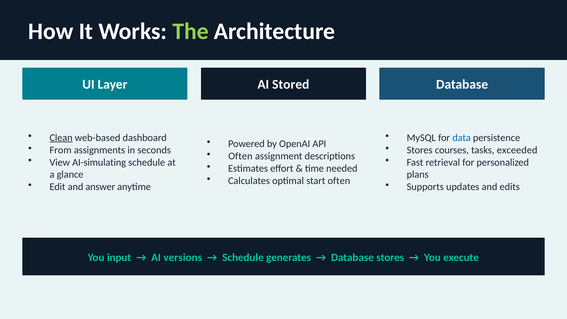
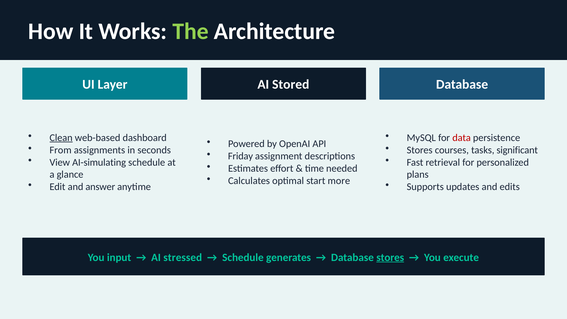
data colour: blue -> red (462, 138)
exceeded: exceeded -> significant (517, 150)
Often: Often -> Friday (240, 156)
start often: often -> more (339, 181)
versions: versions -> stressed (183, 257)
stores underline: none -> present (390, 257)
